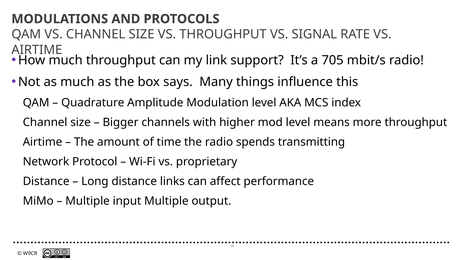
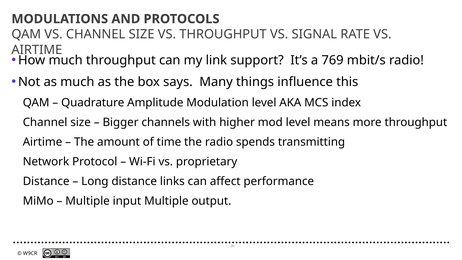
705: 705 -> 769 (333, 60)
